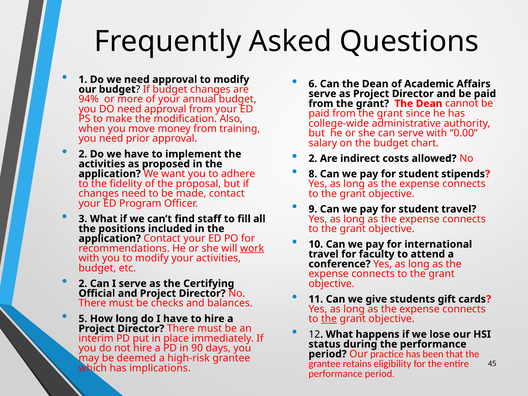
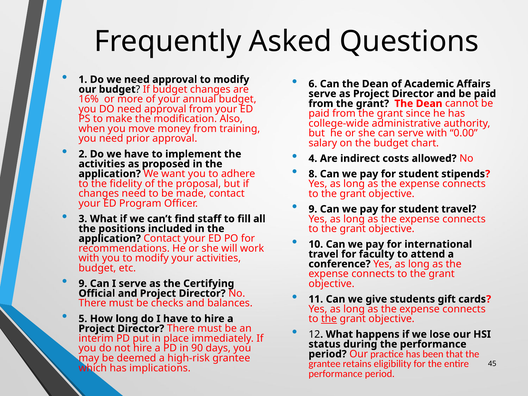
94%: 94% -> 16% (89, 99)
2: 2 -> 4 (313, 158)
work underline: present -> none (252, 248)
2: 2 -> 9 (83, 284)
